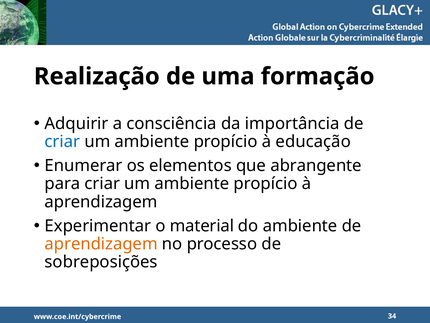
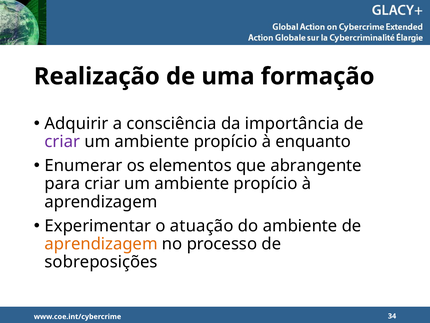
criar colour: blue -> purple (62, 141)
educação: educação -> enquanto (313, 141)
material: material -> atuação (202, 226)
